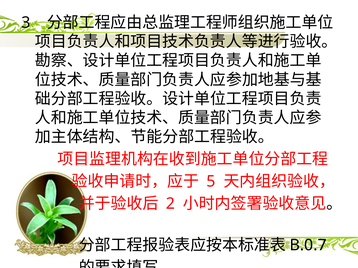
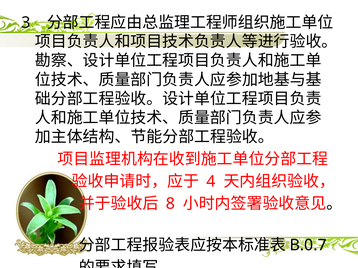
5: 5 -> 4 (211, 182)
2: 2 -> 8 (170, 204)
